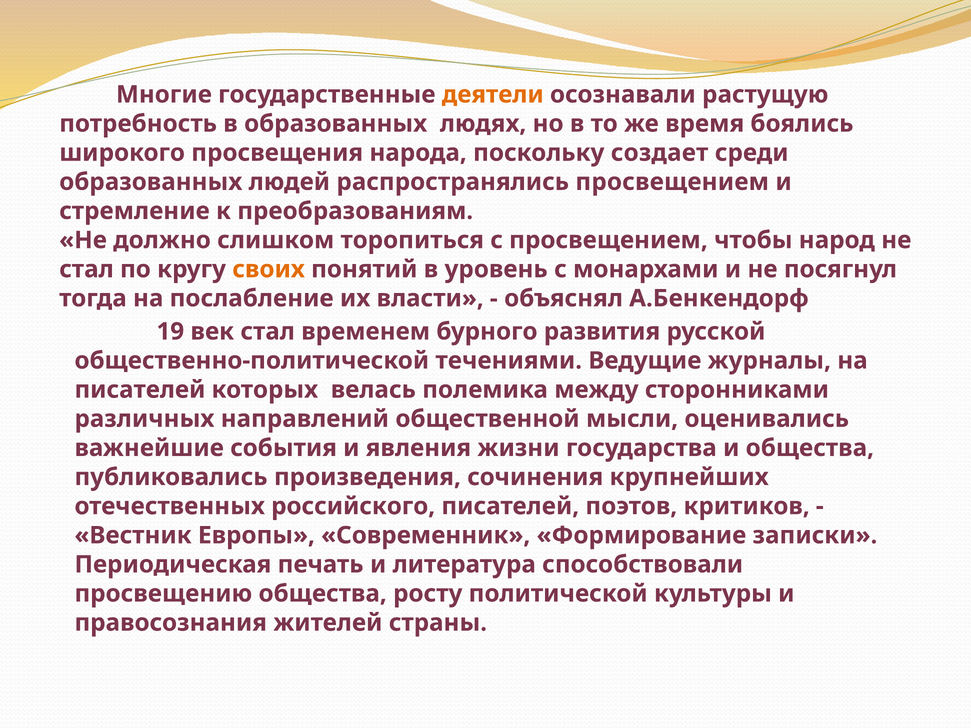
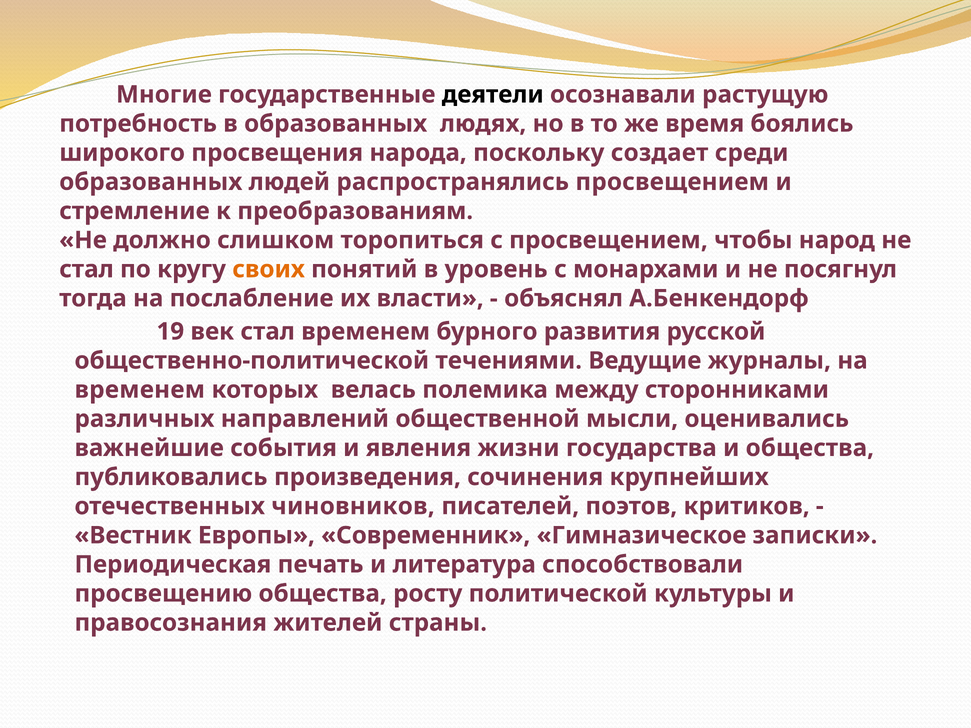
деятели colour: orange -> black (493, 95)
писателей: писателей -> временем (140, 390)
российского: российского -> чиновников (353, 506)
Формирование: Формирование -> Гимназическое (641, 536)
